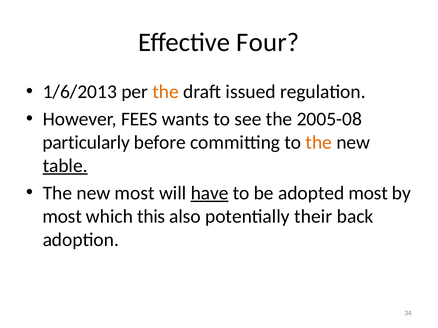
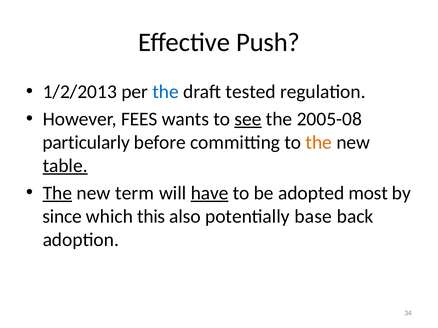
Four: Four -> Push (268, 42)
1/6/2013: 1/6/2013 -> 1/2/2013 (80, 92)
the colour: orange -> blue (166, 92)
issued: issued -> tested (251, 92)
see underline: none -> present (248, 119)
The underline: none -> present (57, 193)
new most: most -> term (135, 193)
most: most -> since (62, 217)
their: their -> base (313, 217)
